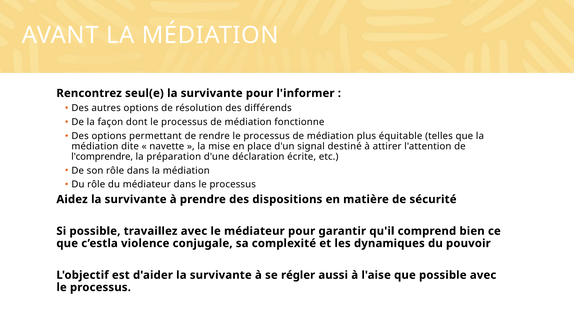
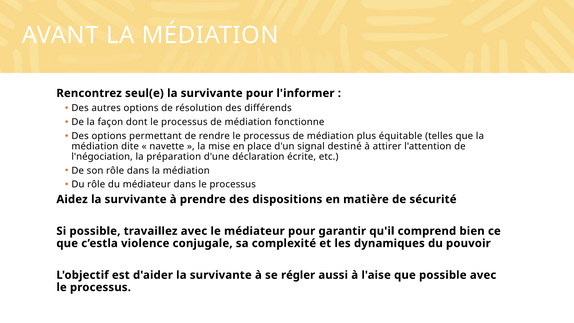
l'comprendre: l'comprendre -> l'négociation (102, 157)
